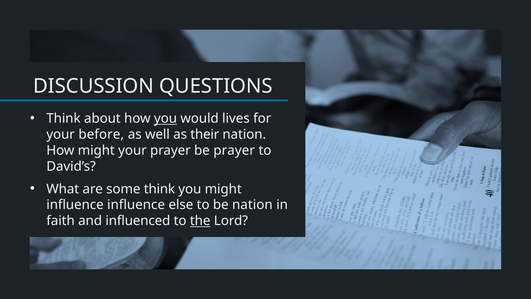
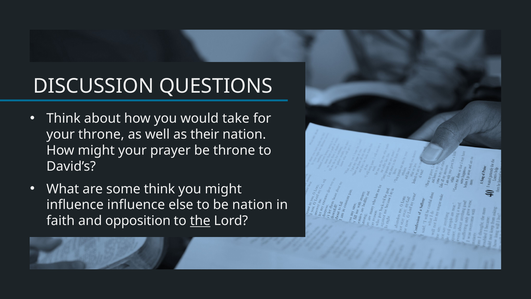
you underline: present -> none (165, 118)
lives: lives -> take (236, 118)
your before: before -> throne (101, 134)
be prayer: prayer -> throne (234, 150)
influenced: influenced -> opposition (138, 221)
